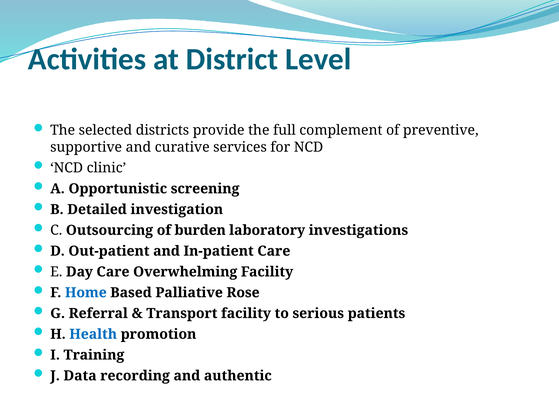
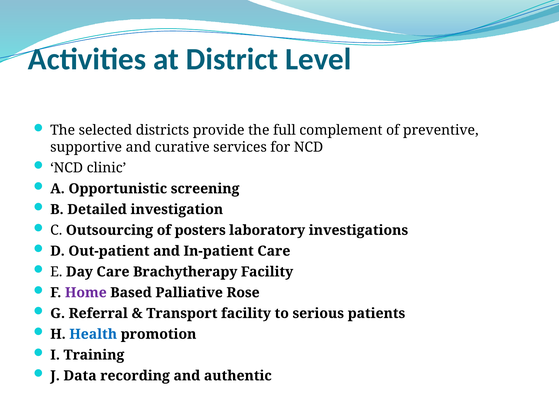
burden: burden -> posters (200, 230)
Overwhelming: Overwhelming -> Brachytherapy (185, 272)
Home colour: blue -> purple (86, 293)
